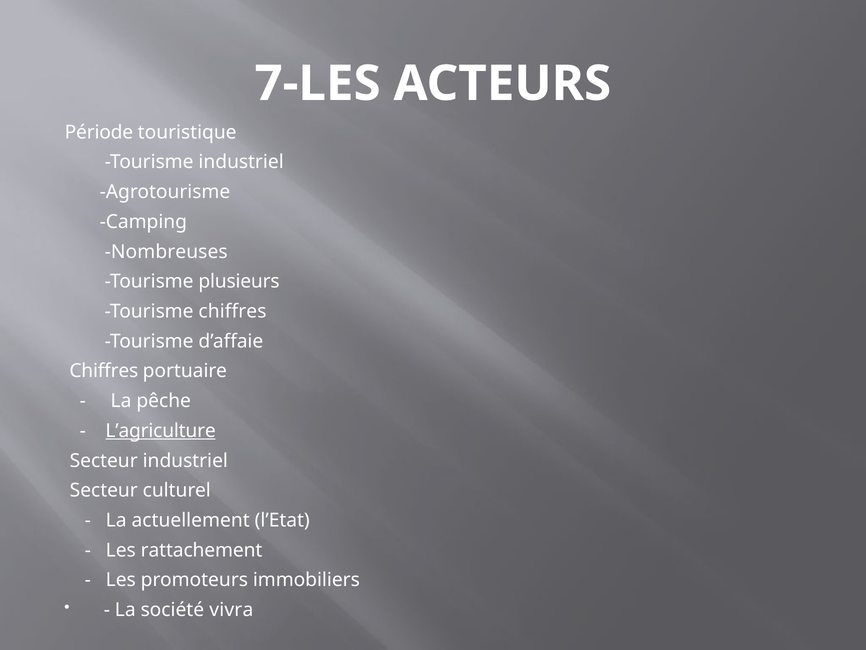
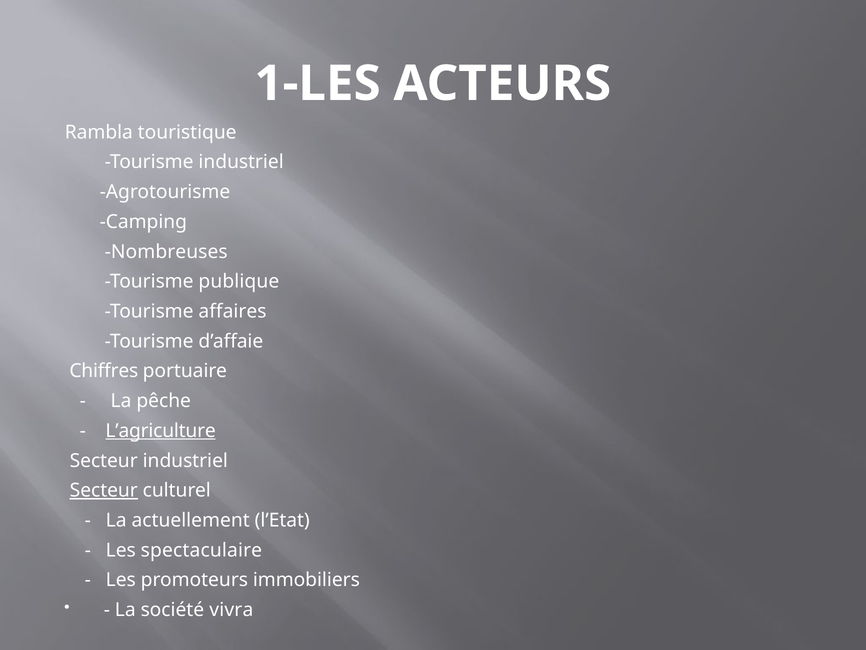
7-LES: 7-LES -> 1-LES (318, 84)
Période: Période -> Rambla (99, 132)
plusieurs: plusieurs -> publique (239, 281)
Tourisme chiffres: chiffres -> affaires (233, 311)
Secteur underline: none -> present (104, 490)
rattachement: rattachement -> spectaculaire (201, 550)
